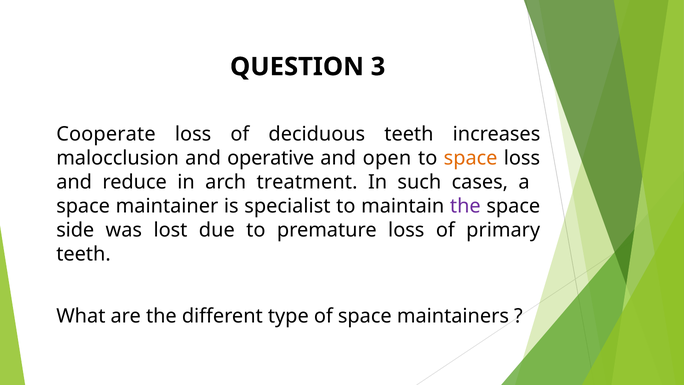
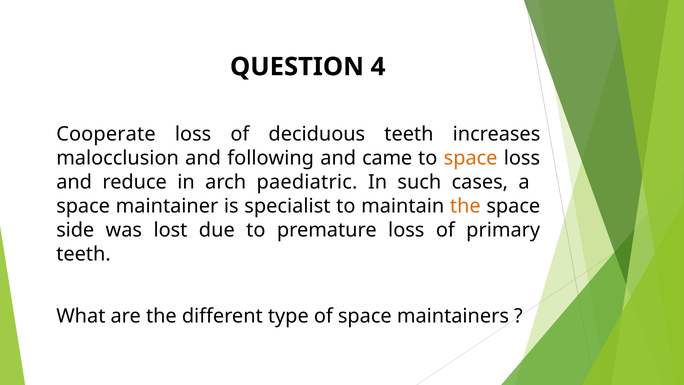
3: 3 -> 4 (378, 67)
operative: operative -> following (271, 158)
open: open -> came (387, 158)
treatment: treatment -> paediatric (307, 182)
the colour: purple -> orange (465, 206)
